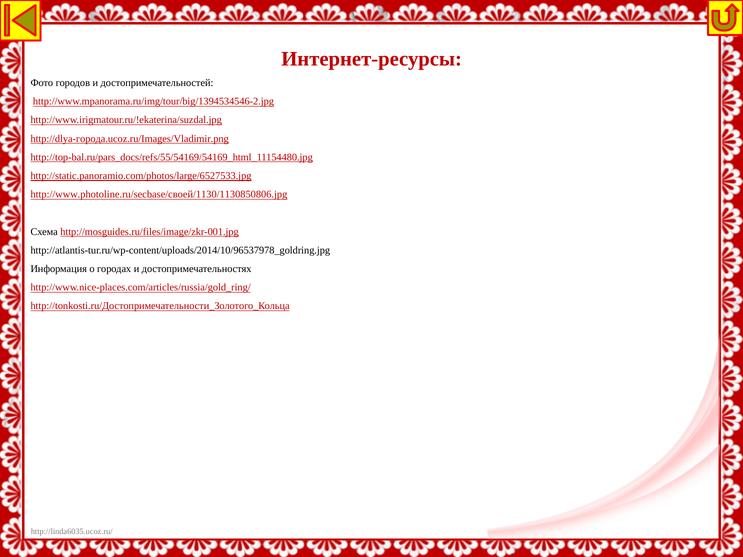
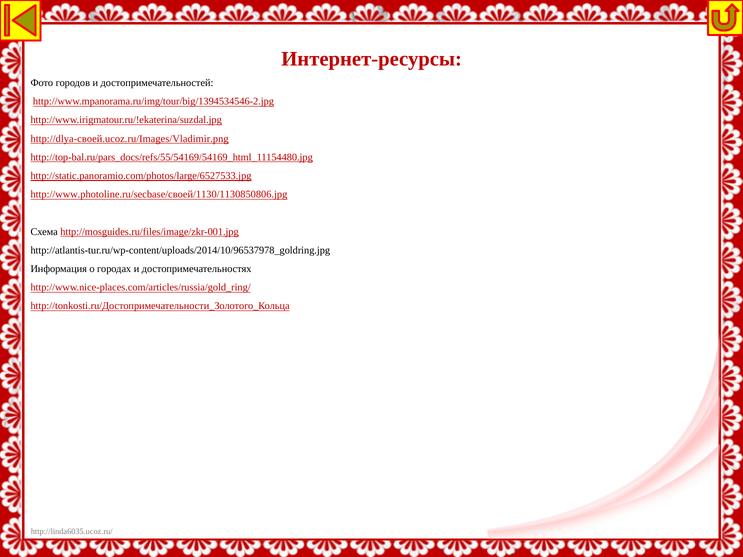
http://dlya-города.ucoz.ru/Images/Vladimir.png: http://dlya-города.ucoz.ru/Images/Vladimir.png -> http://dlya-своей.ucoz.ru/Images/Vladimir.png (130, 139)
